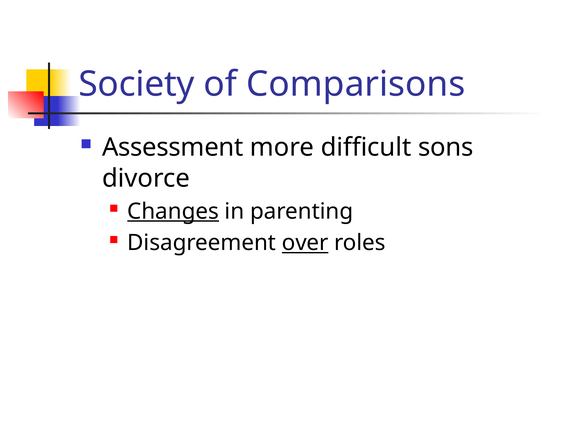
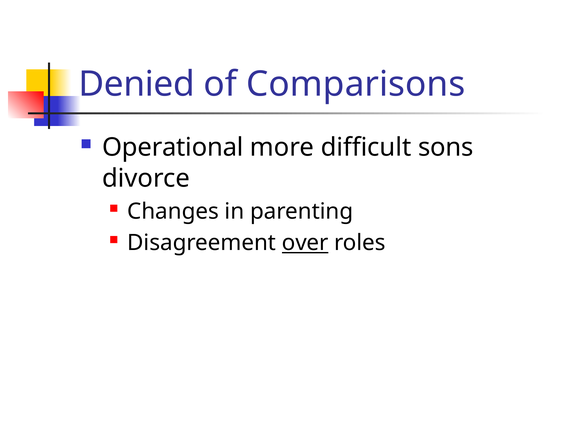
Society: Society -> Denied (137, 84)
Assessment: Assessment -> Operational (173, 147)
Changes underline: present -> none (173, 211)
